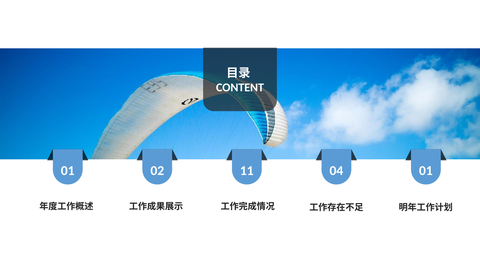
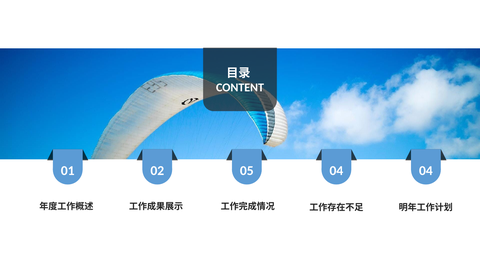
11: 11 -> 05 (247, 171)
04 01: 01 -> 04 (426, 171)
